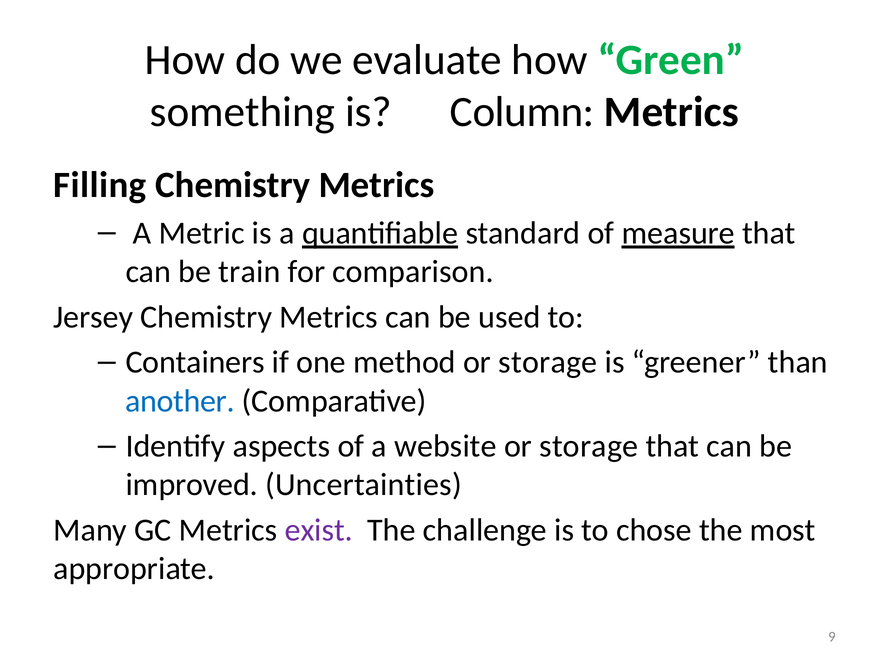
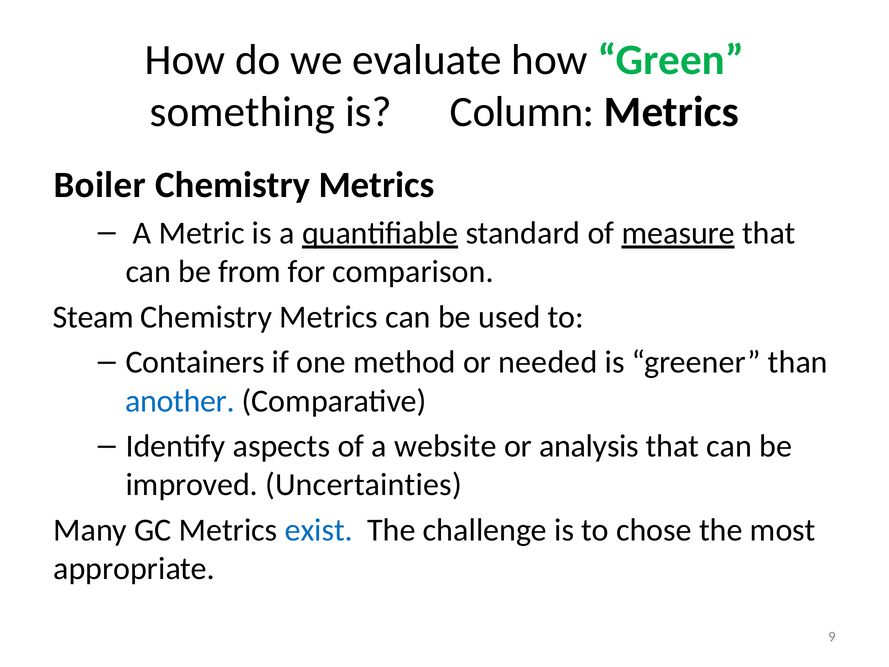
Filling: Filling -> Boiler (100, 185)
train: train -> from (250, 271)
Jersey: Jersey -> Steam (93, 317)
storage: storage -> needed (548, 362)
storage: storage -> analysis (589, 446)
exist colour: purple -> blue (319, 530)
